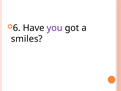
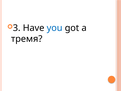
6: 6 -> 3 (17, 28)
you colour: purple -> blue (55, 28)
smiles: smiles -> тремя (27, 39)
